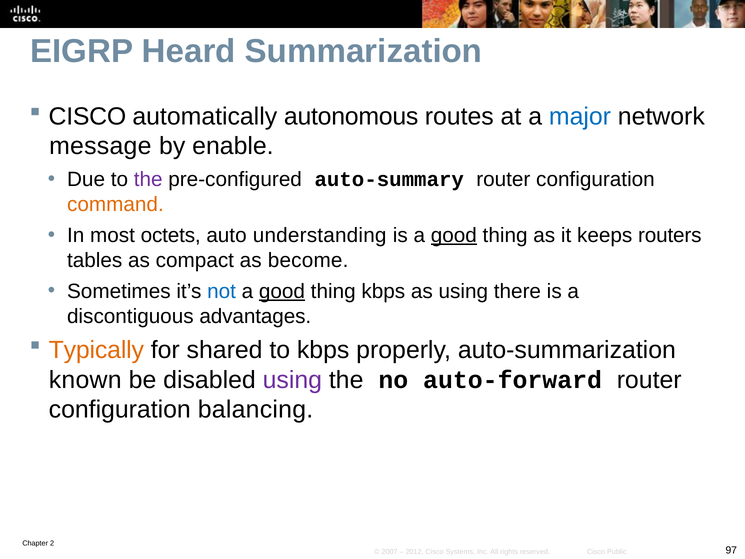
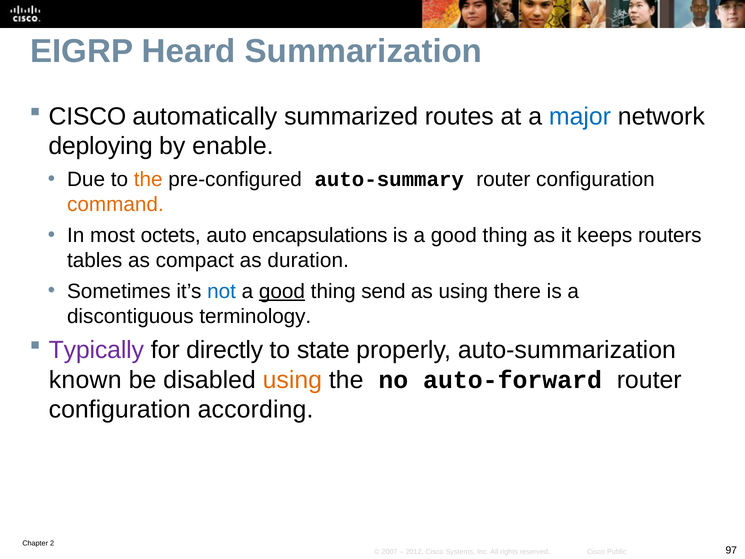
autonomous: autonomous -> summarized (351, 116)
message: message -> deploying (101, 146)
the colour: purple -> orange (148, 179)
understanding: understanding -> encapsulations (320, 235)
good underline: present -> none (454, 235)
become: become -> duration (308, 260)
thing kbps: kbps -> send (383, 291)
advantages: advantages -> terminology (255, 316)
Typically colour: orange -> purple (96, 350)
shared: shared -> directly (225, 350)
to kbps: kbps -> state (323, 350)
using colour: purple -> orange (292, 380)
balancing: balancing -> according (256, 409)
